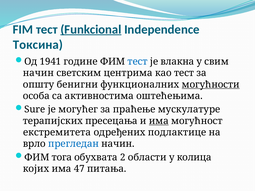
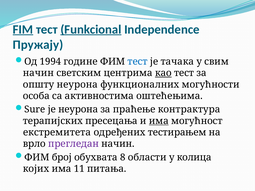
FIM underline: none -> present (23, 29)
Токсина: Токсина -> Пружају (38, 45)
1941: 1941 -> 1994 (50, 62)
влакна: влакна -> тачака (177, 62)
као underline: none -> present (163, 73)
општу бенигни: бенигни -> неурона (77, 85)
могућности underline: present -> none (211, 85)
је могућег: могућег -> неурона (78, 110)
мускулатуре: мускулатуре -> контрактура (189, 110)
подлактице: подлактице -> тестирањем (177, 133)
прегледан colour: blue -> purple (74, 144)
тога: тога -> број (62, 157)
2: 2 -> 8 (123, 157)
47: 47 -> 11 (79, 169)
